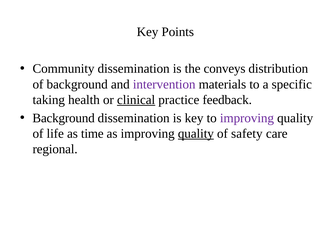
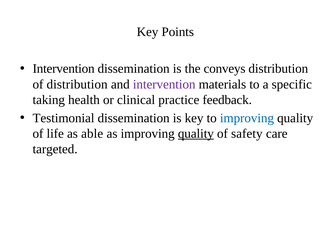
Community: Community -> Intervention (64, 69)
of background: background -> distribution (77, 84)
clinical underline: present -> none (136, 100)
Background: Background -> Testimonial (64, 118)
improving colour: purple -> blue (247, 118)
time: time -> able (92, 134)
regional: regional -> targeted (55, 149)
